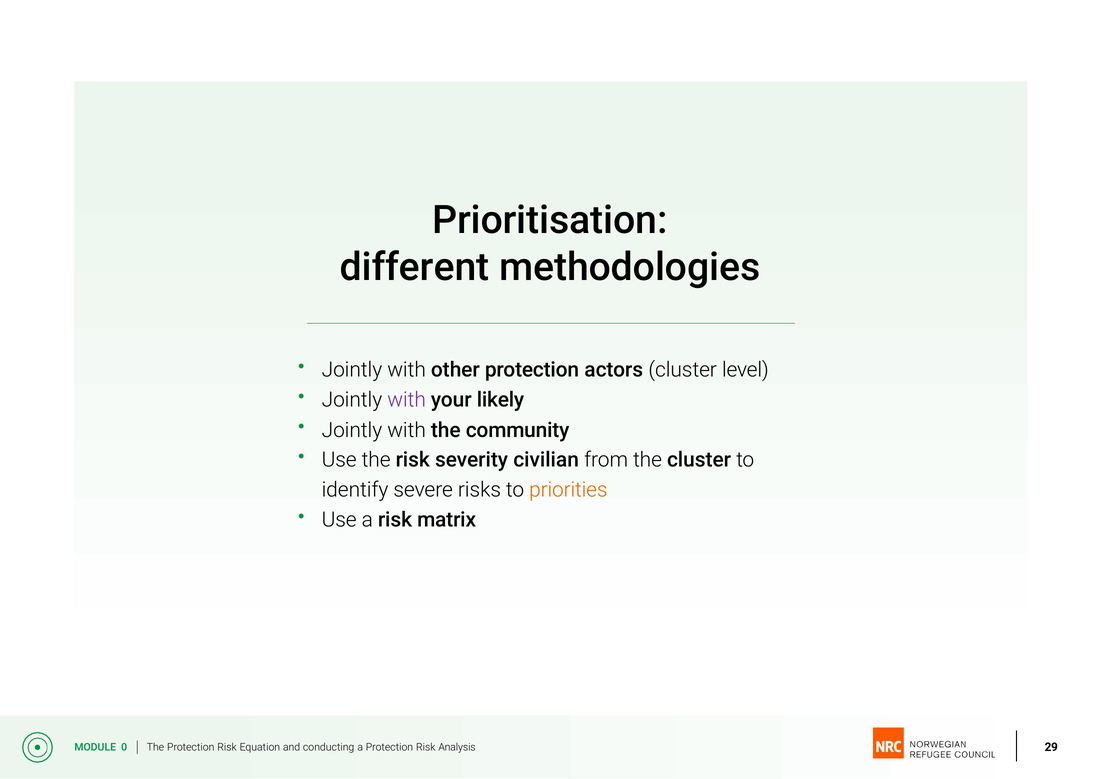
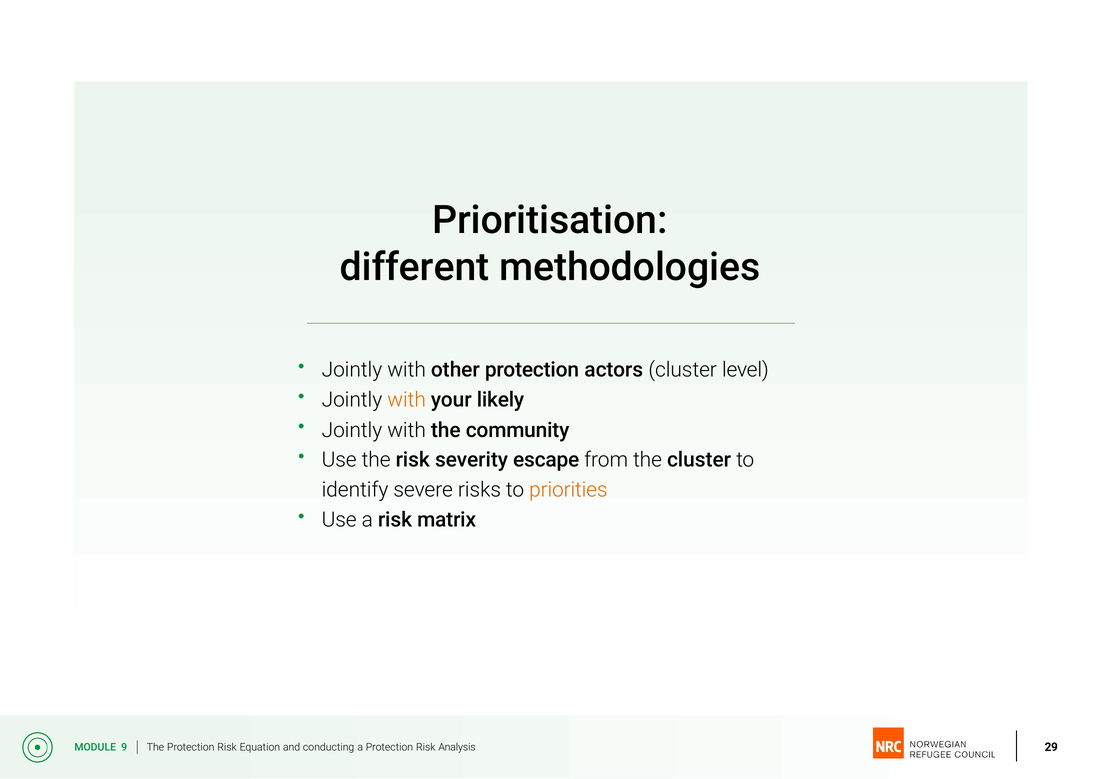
with colour: purple -> orange (407, 400)
civilian: civilian -> escape (546, 460)
0: 0 -> 9 (124, 747)
